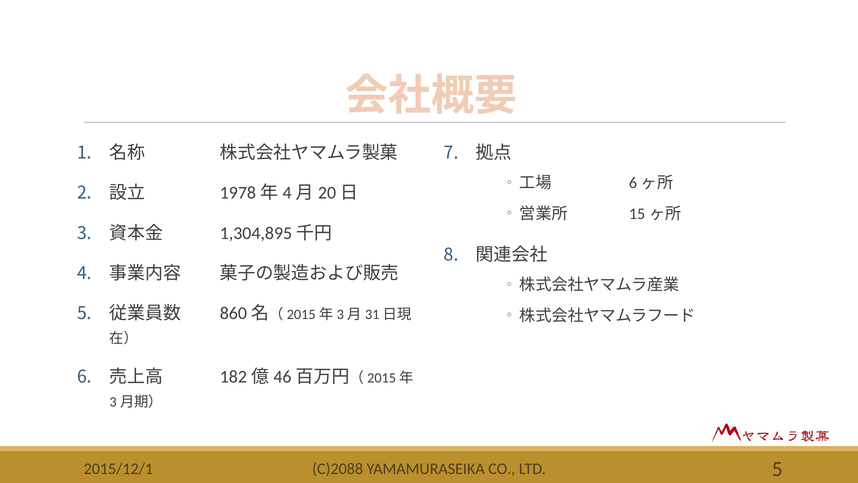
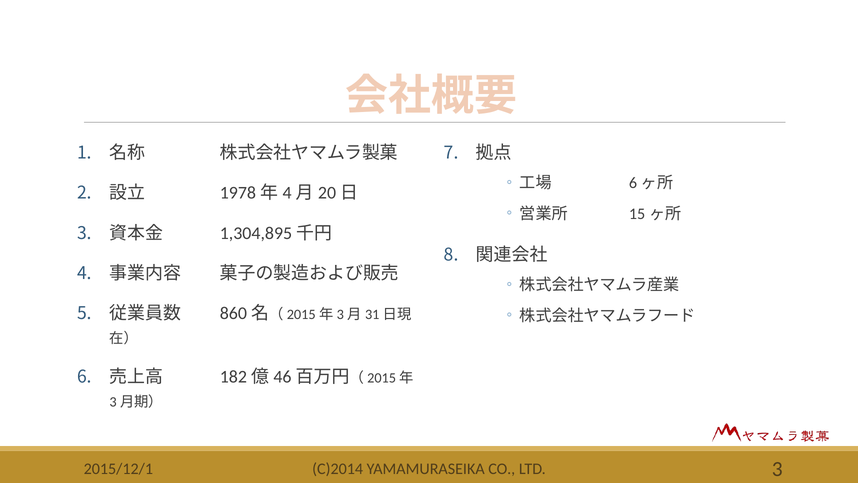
C)2088: C)2088 -> C)2014 (338, 468)
LTD 5: 5 -> 3 (777, 469)
